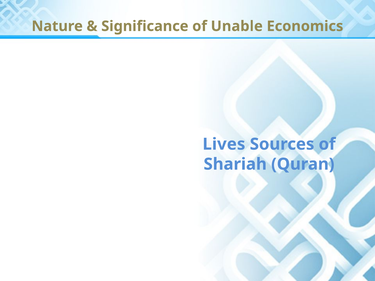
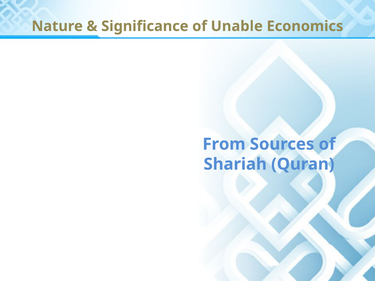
Lives: Lives -> From (224, 144)
